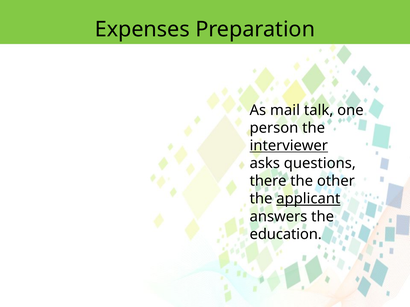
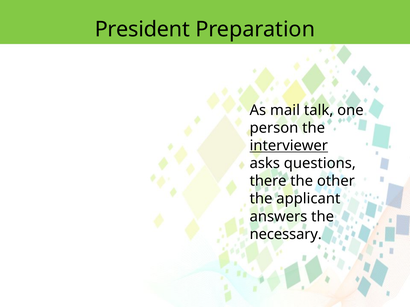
Expenses: Expenses -> President (142, 29)
applicant underline: present -> none (308, 199)
education: education -> necessary (286, 235)
